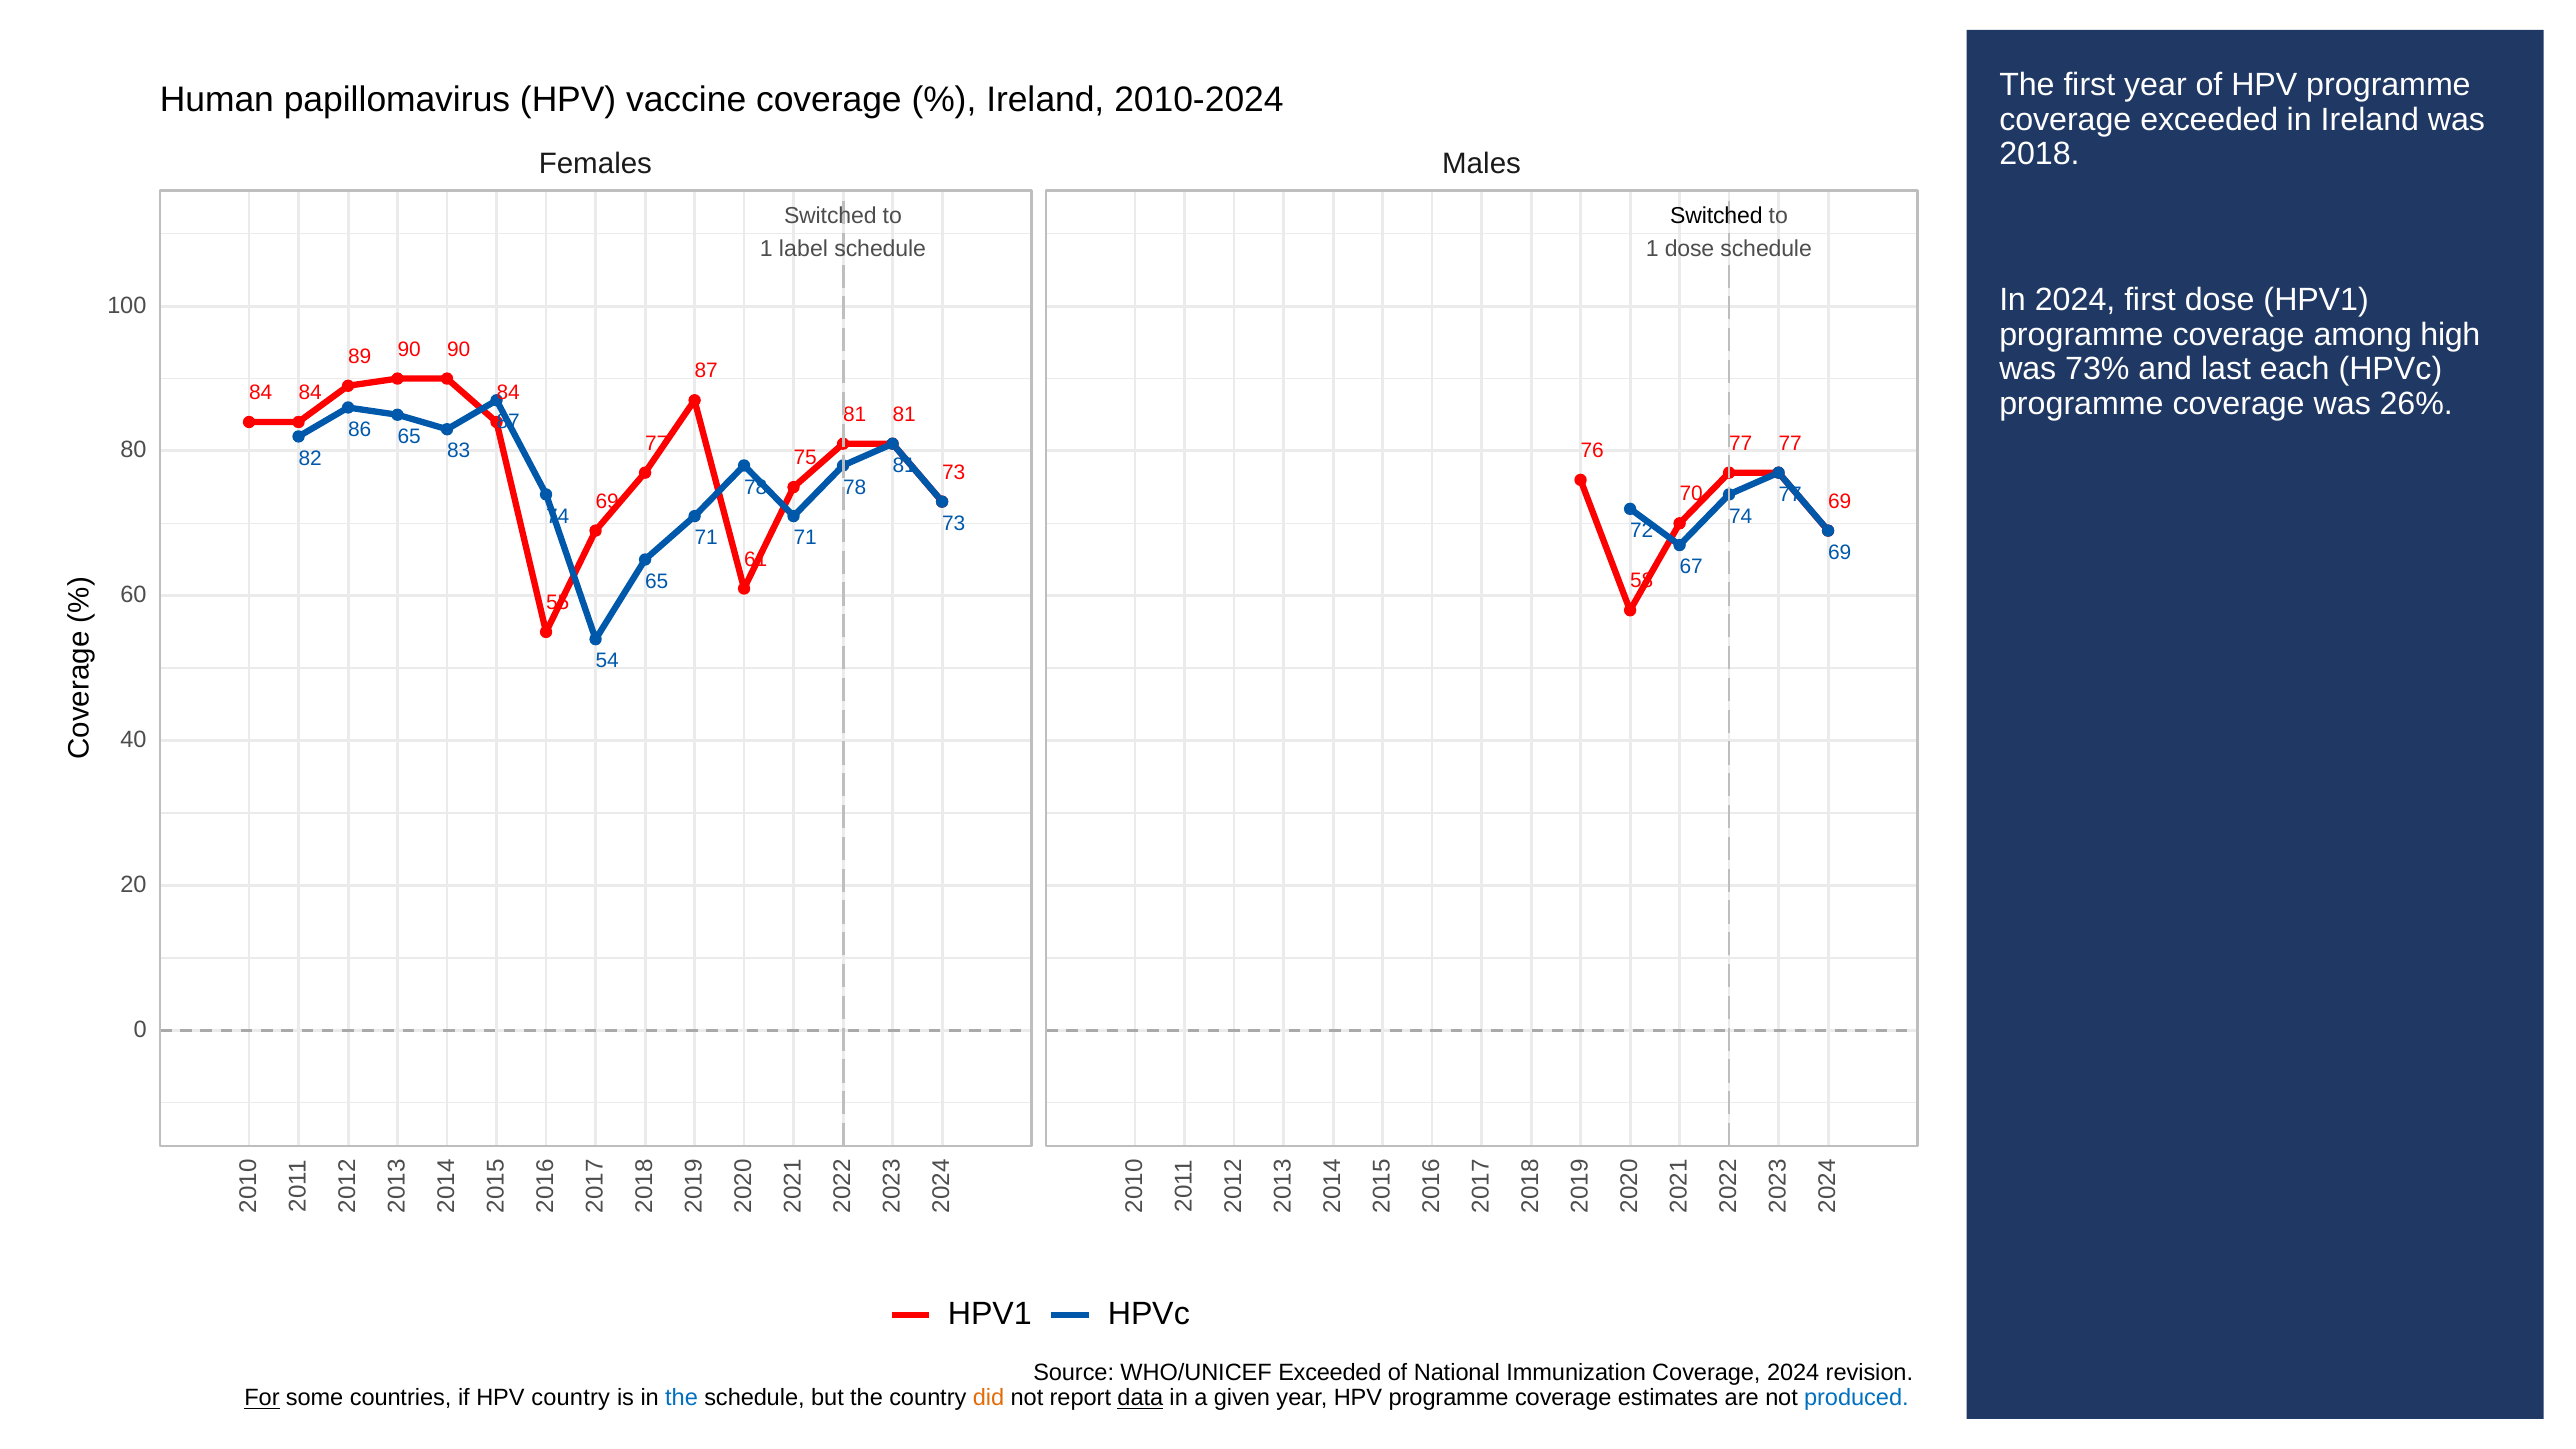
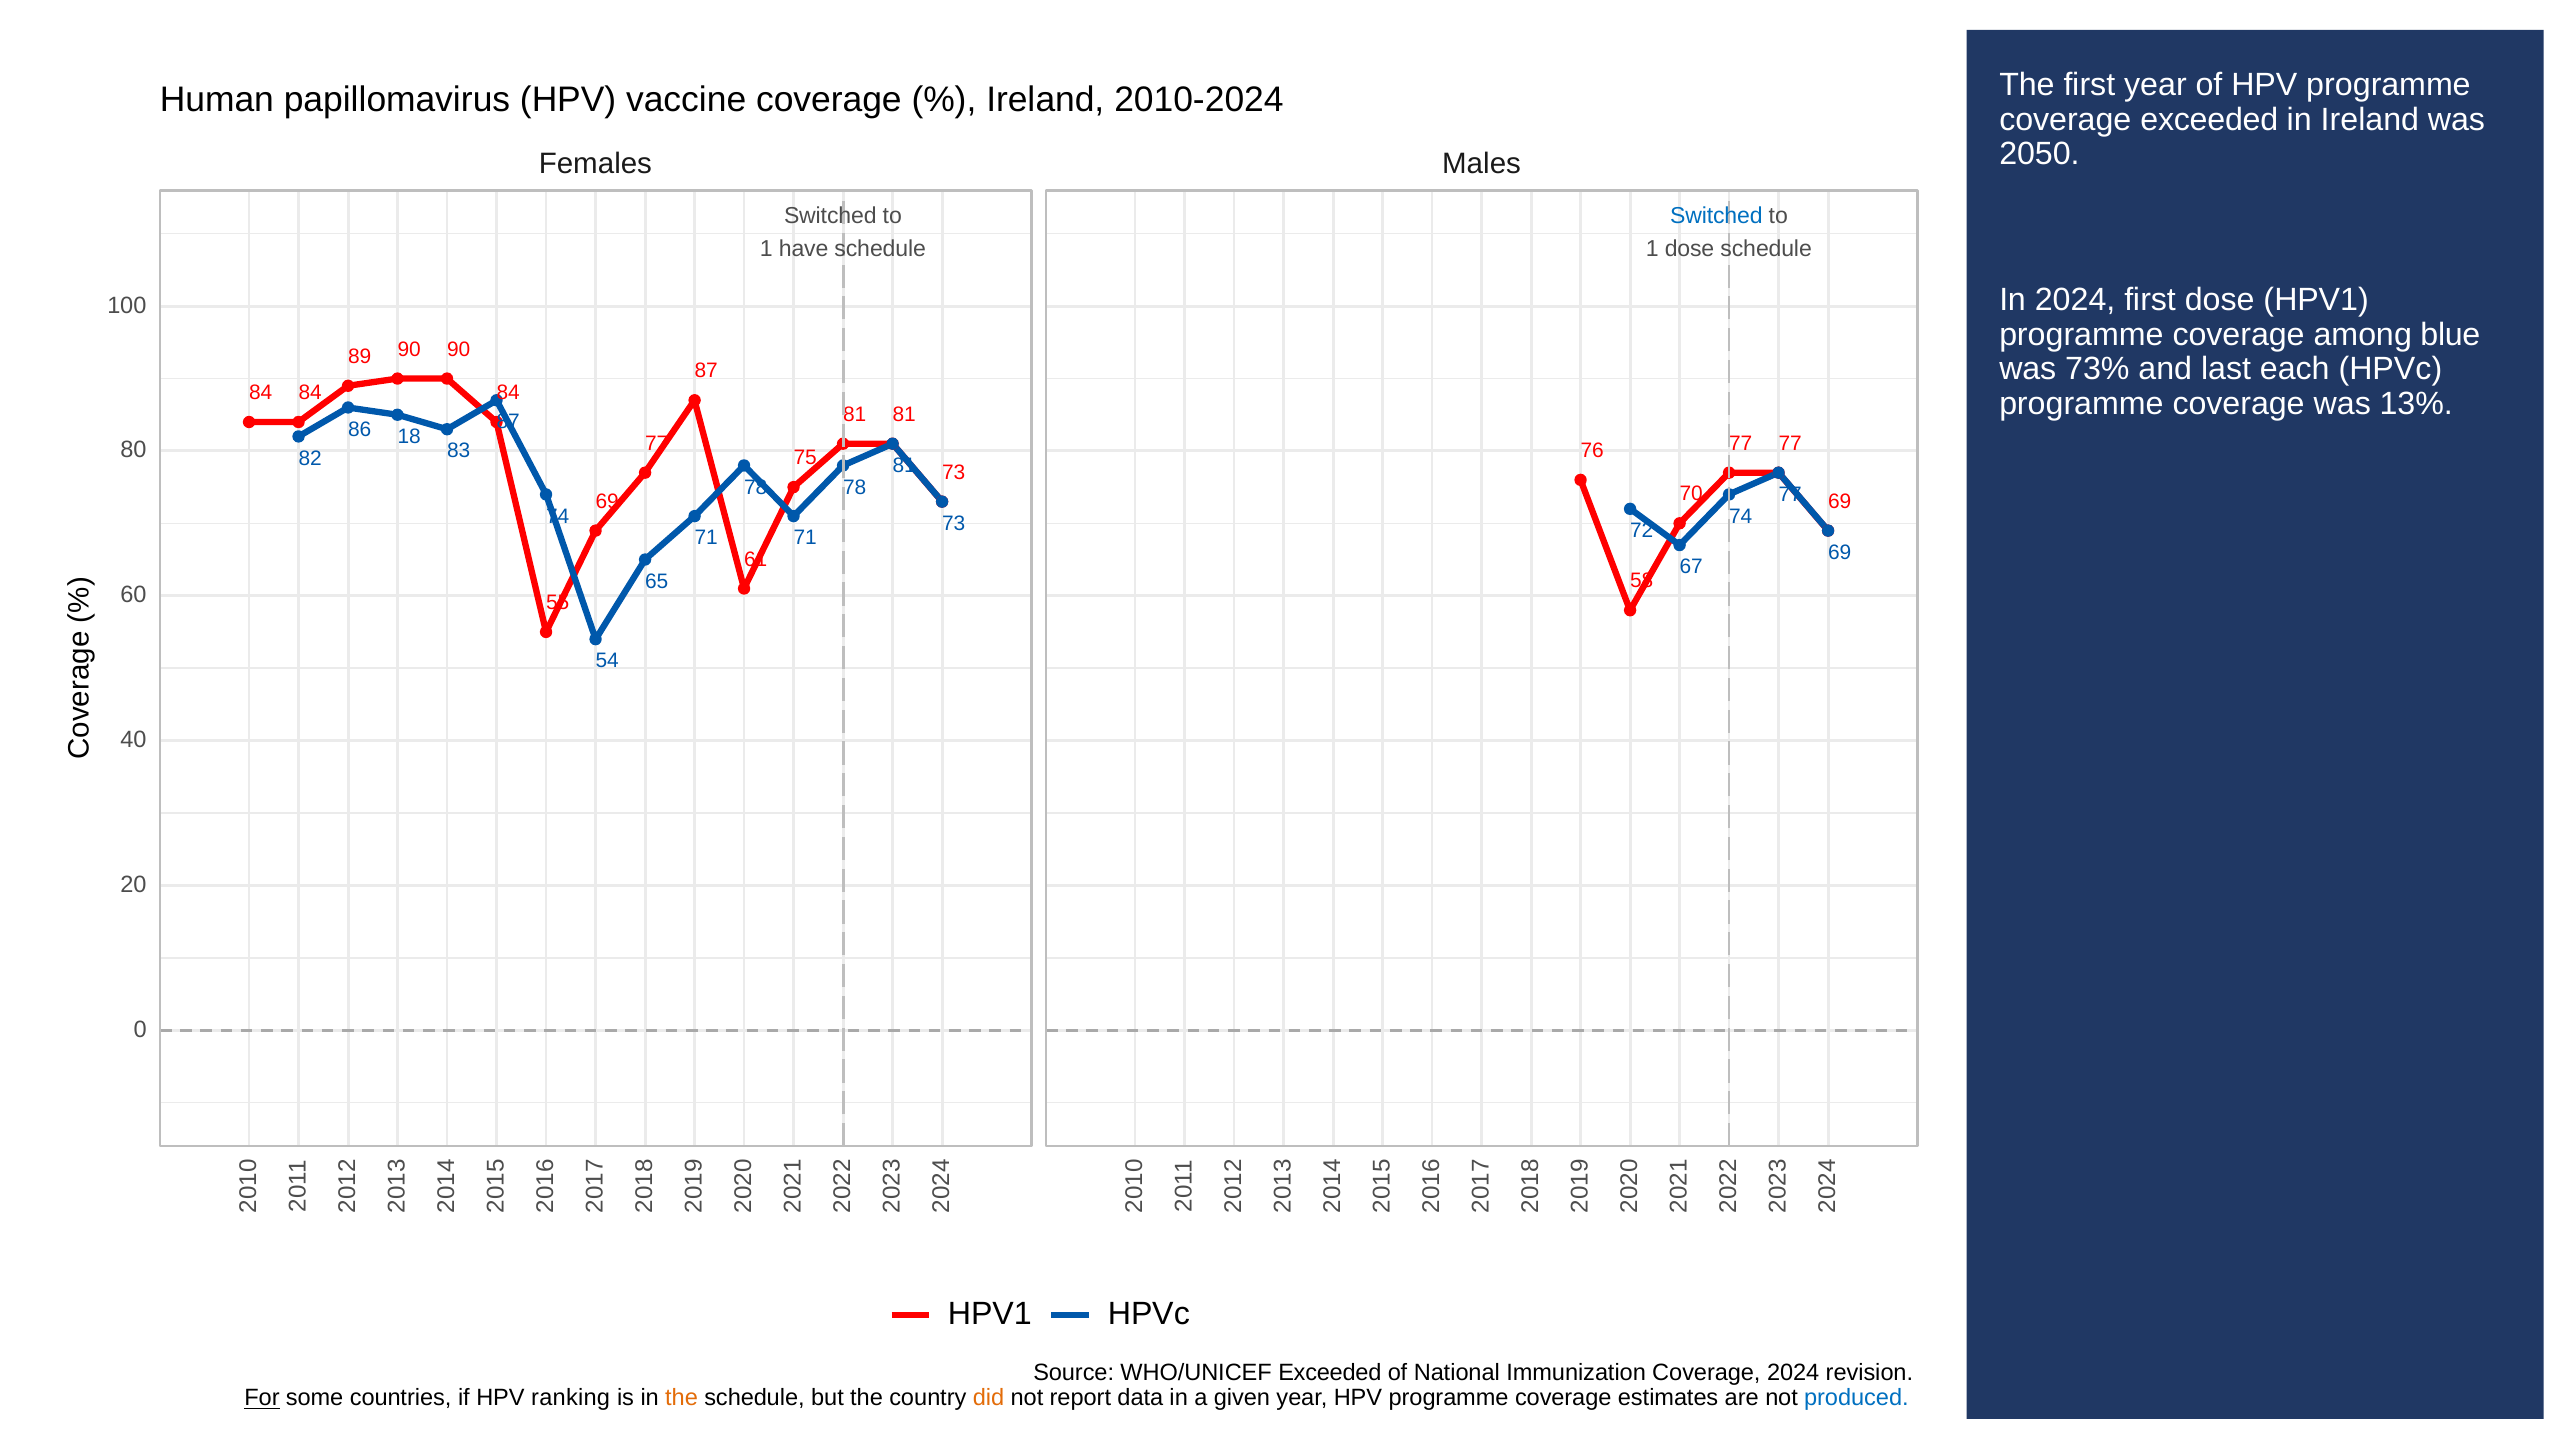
2018: 2018 -> 2050 (2039, 154)
Switched colour: black -> blue (1716, 216)
label: label -> have (804, 249)
high: high -> blue (2450, 335)
26%: 26% -> 13% (2416, 404)
86 65: 65 -> 18 (409, 437)
HPV country: country -> ranking (571, 1398)
the colour: blue -> orange (682, 1398)
data underline: present -> none (1140, 1398)
